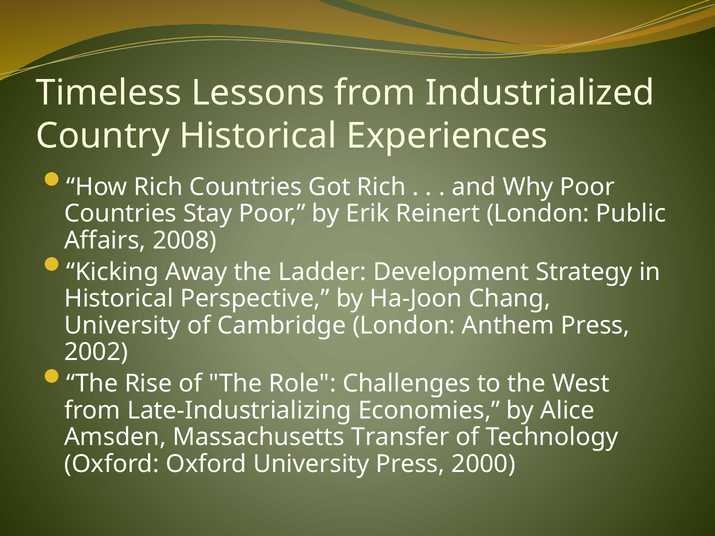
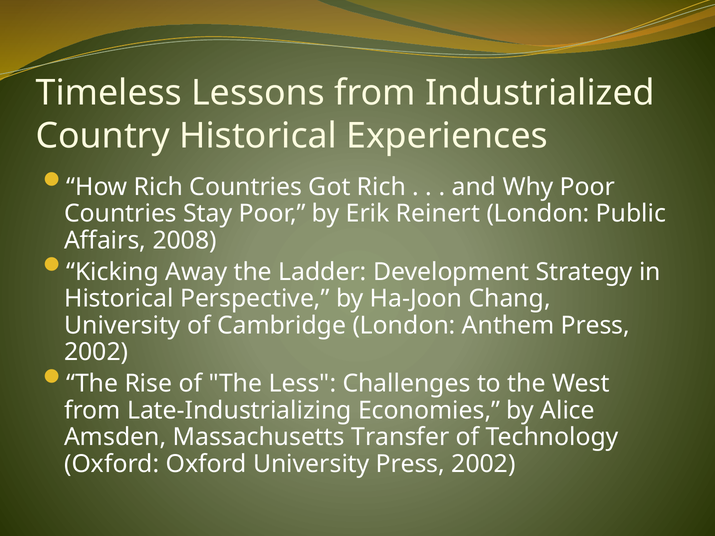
Role: Role -> Less (302, 384)
University Press 2000: 2000 -> 2002 (483, 464)
